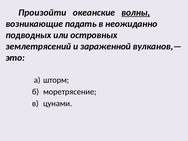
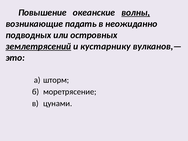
Произойти: Произойти -> Повышение (42, 13)
землетрясений underline: none -> present (38, 46)
зараженной: зараженной -> кустарнику (105, 46)
